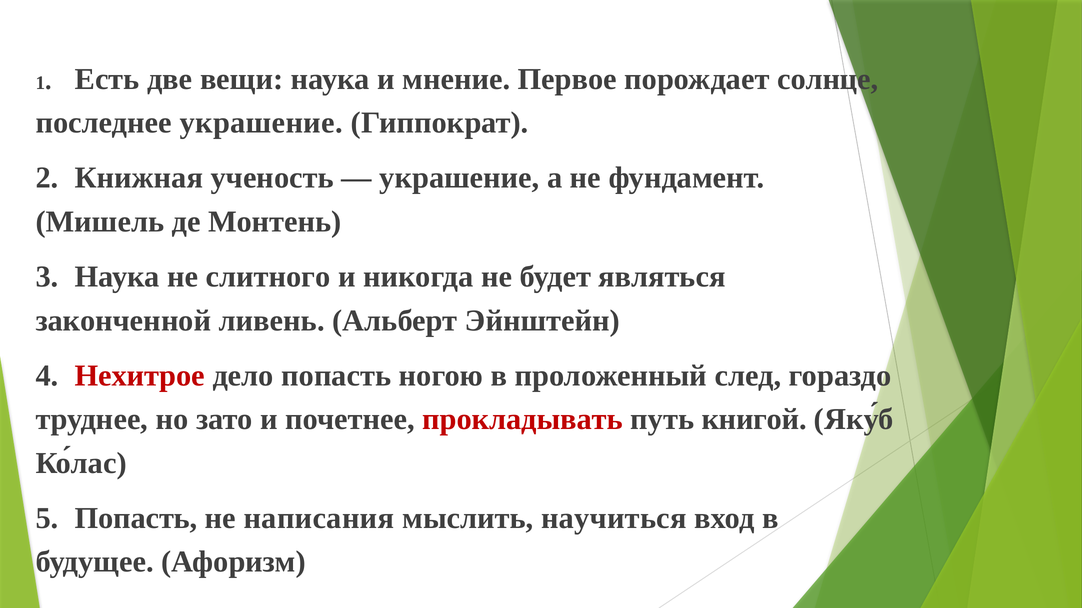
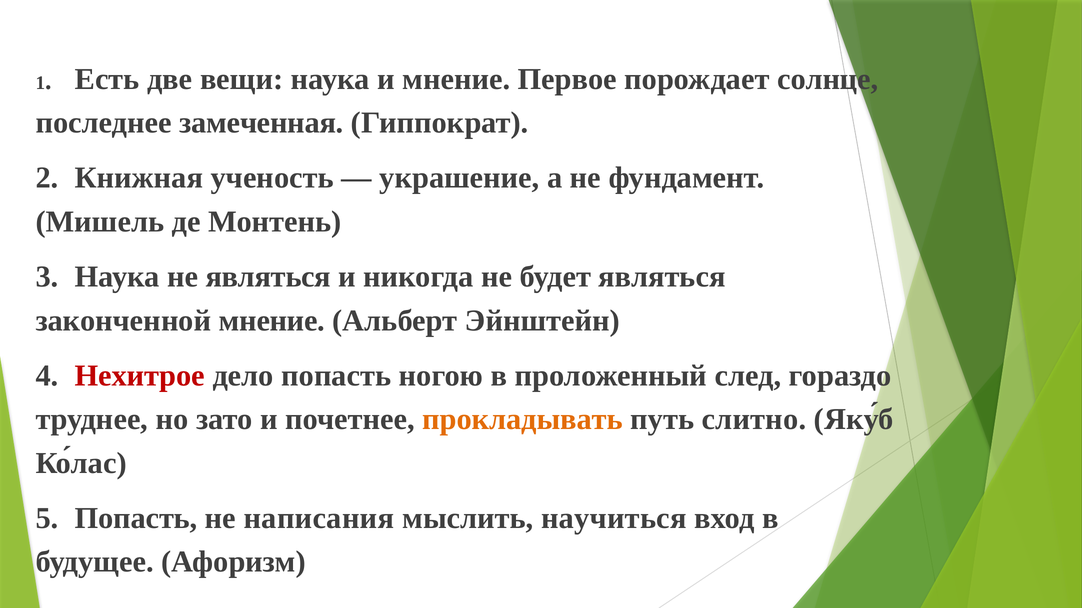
последнее украшение: украшение -> замеченная (261, 123)
не слитного: слитного -> являться (268, 277)
законченной ливень: ливень -> мнение (272, 321)
прокладывать colour: red -> orange (523, 420)
книгой: книгой -> слитно (754, 420)
